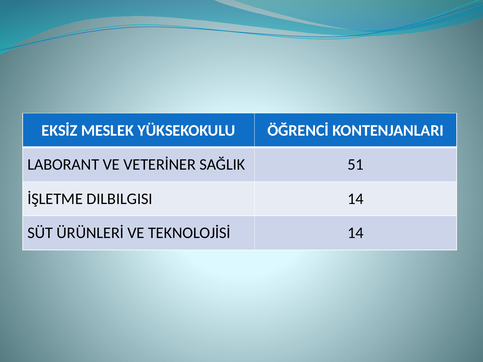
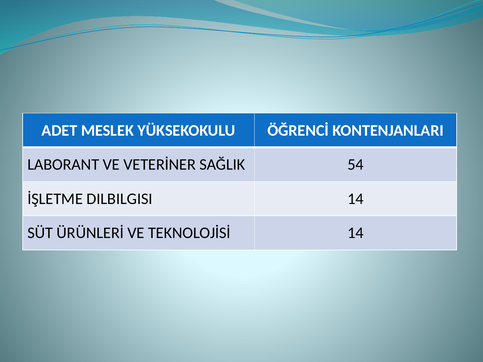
EKSİZ: EKSİZ -> ADET (59, 130)
51: 51 -> 54 (356, 165)
